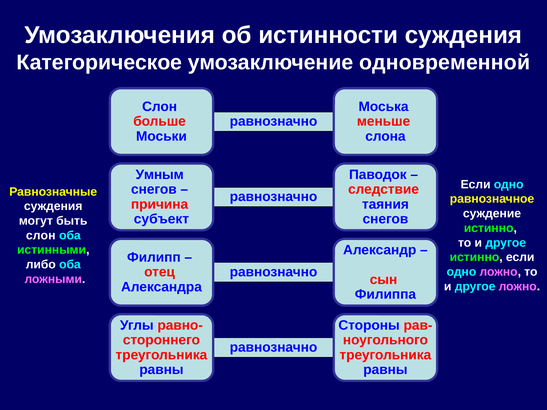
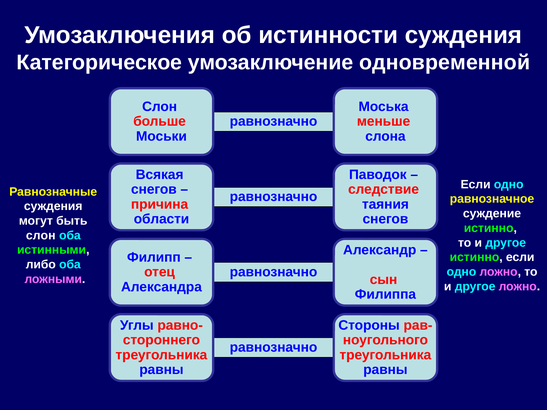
Умным: Умным -> Всякая (160, 175)
субъект: субъект -> области (162, 219)
